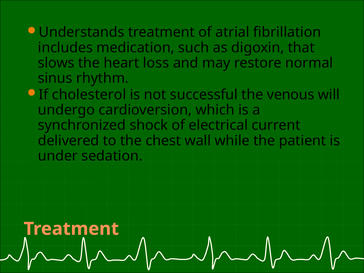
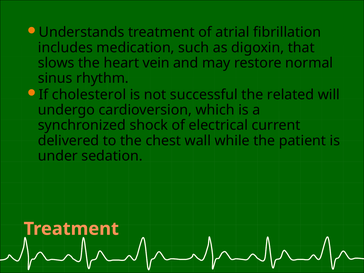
loss: loss -> vein (156, 63)
venous: venous -> related (291, 95)
